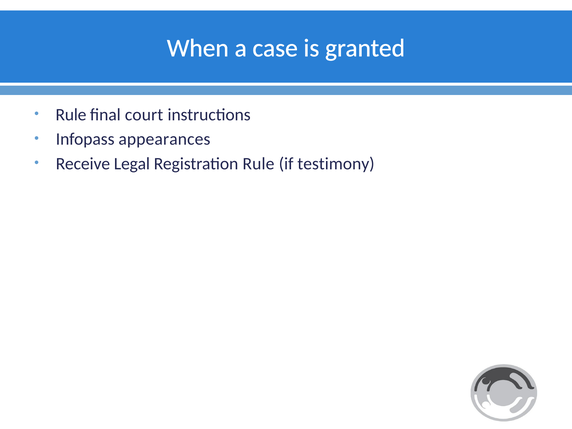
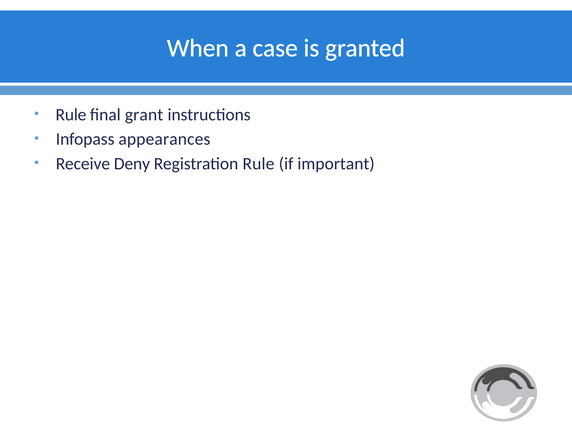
court: court -> grant (144, 115)
Legal: Legal -> Deny (132, 164)
testimony: testimony -> important (336, 164)
